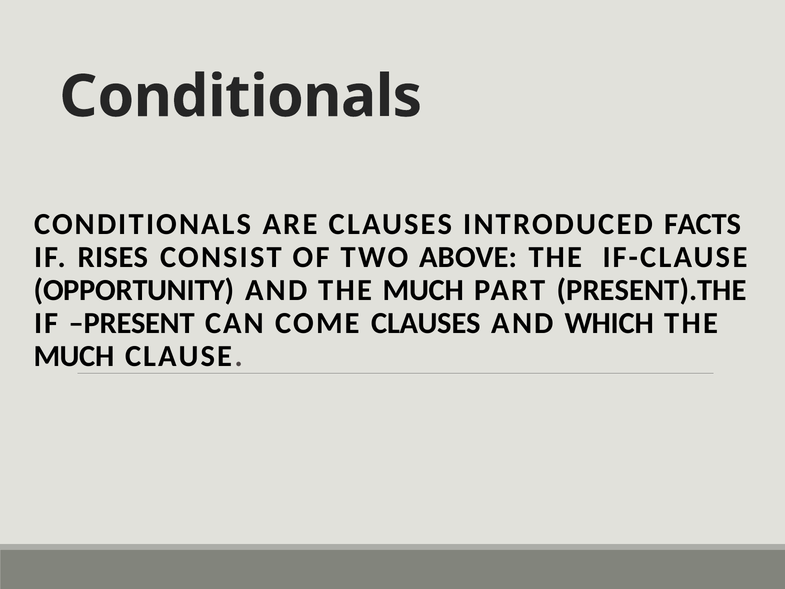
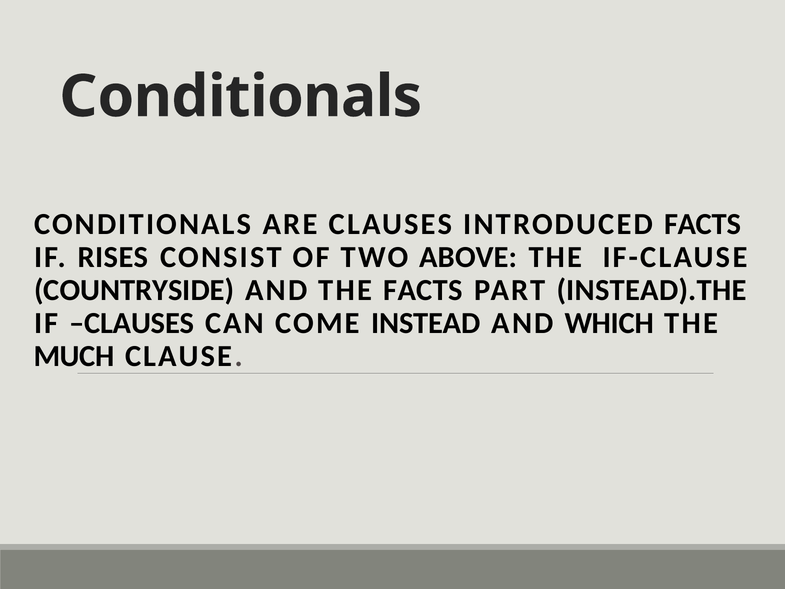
OPPORTUNITY: OPPORTUNITY -> COUNTRYSIDE (134, 290)
AND THE MUCH: MUCH -> FACTS (423, 290)
PRESENT).THE: PRESENT).THE -> INSTEAD).THE (652, 290)
IF PRESENT: PRESENT -> CLAUSES (132, 323)
COME CLAUSES: CLAUSES -> INSTEAD (426, 323)
